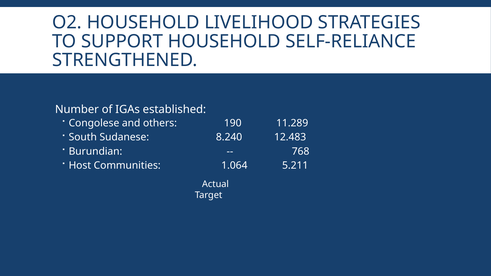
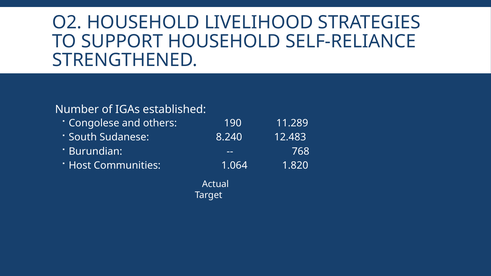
5.211: 5.211 -> 1.820 (295, 166)
